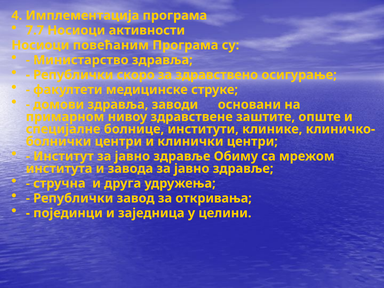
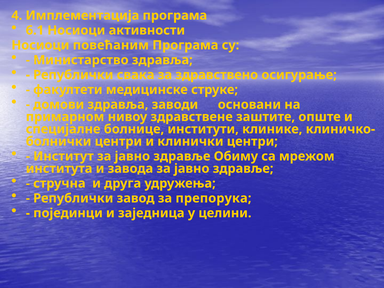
7.7: 7.7 -> 6.1 (35, 30)
скоро: скоро -> свака (136, 75)
откривања: откривања -> препорука (213, 198)
